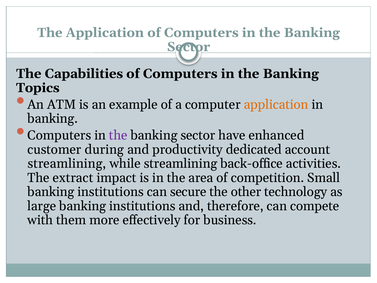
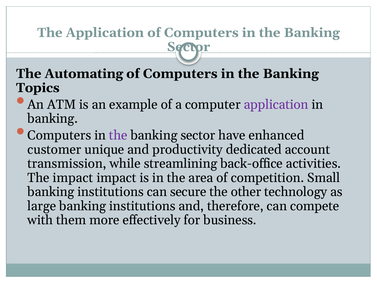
Capabilities: Capabilities -> Automating (84, 74)
application colour: orange -> purple (276, 104)
during: during -> unique (104, 149)
streamlining: streamlining -> transmission (67, 163)
The extract: extract -> impact (73, 178)
